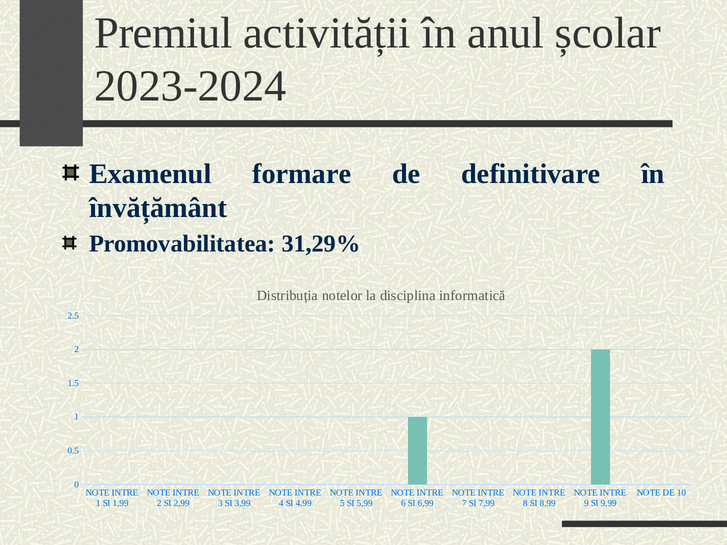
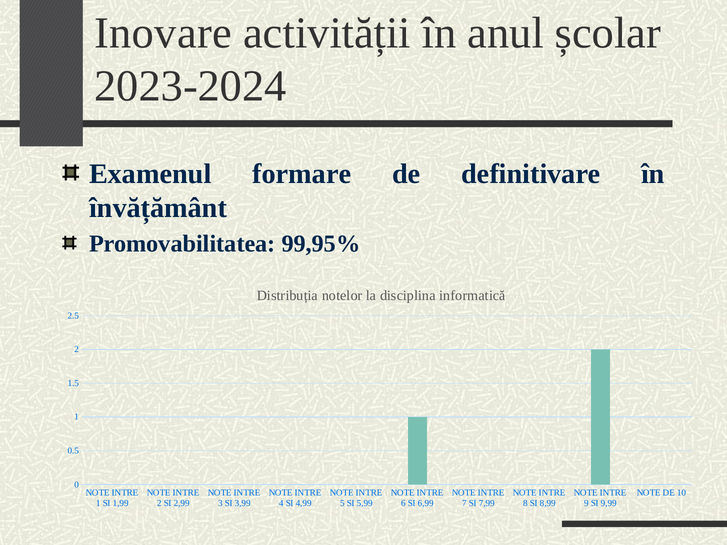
Premiul: Premiul -> Inovare (163, 33)
31,29%: 31,29% -> 99,95% (321, 244)
